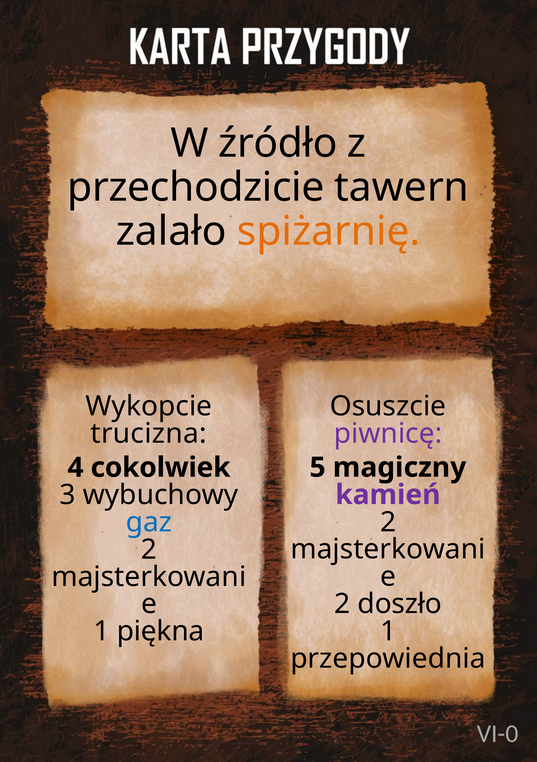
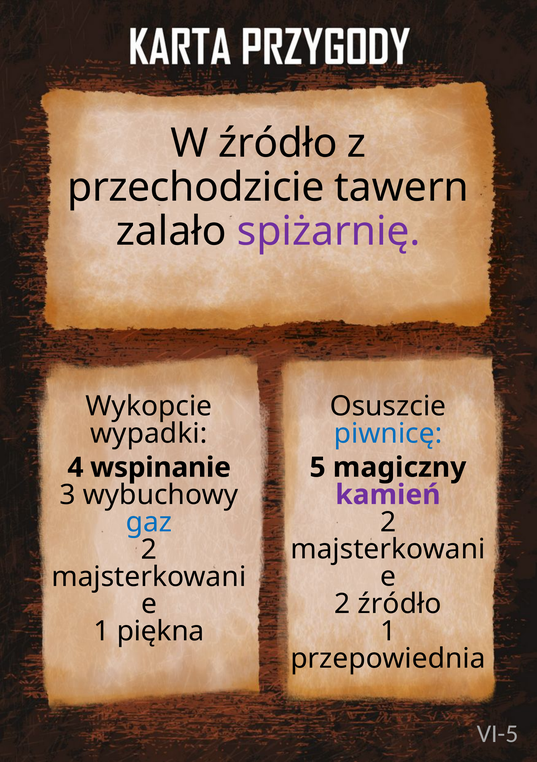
spiżarnię colour: orange -> purple (329, 232)
trucizna: trucizna -> wypadki (149, 434)
piwnicę colour: purple -> blue (388, 434)
cokolwiek: cokolwiek -> wspinanie (161, 468)
2 doszło: doszło -> źródło (400, 605)
VI-0: VI-0 -> VI-5 (498, 734)
